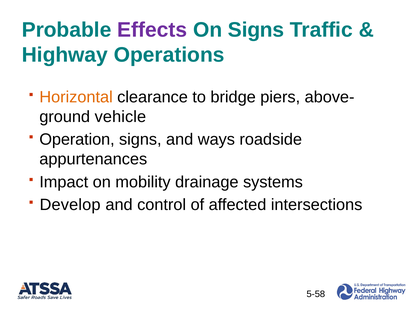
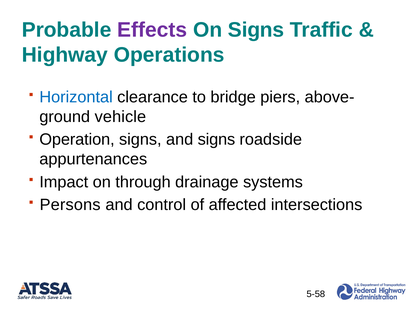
Horizontal colour: orange -> blue (76, 97)
and ways: ways -> signs (216, 140)
mobility: mobility -> through (143, 182)
Develop: Develop -> Persons (70, 205)
